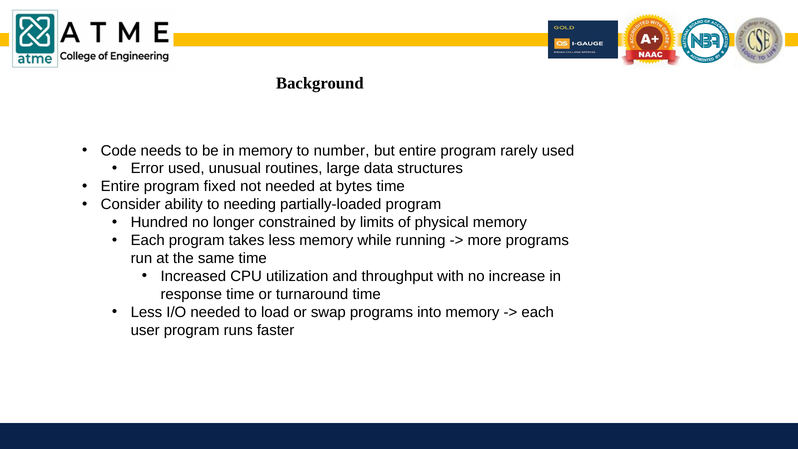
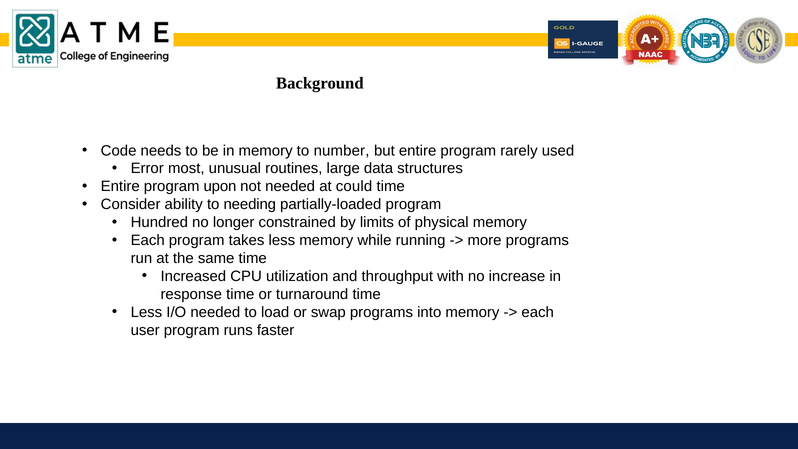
Error used: used -> most (186, 169)
fixed: fixed -> upon (220, 186)
bytes: bytes -> could (354, 186)
